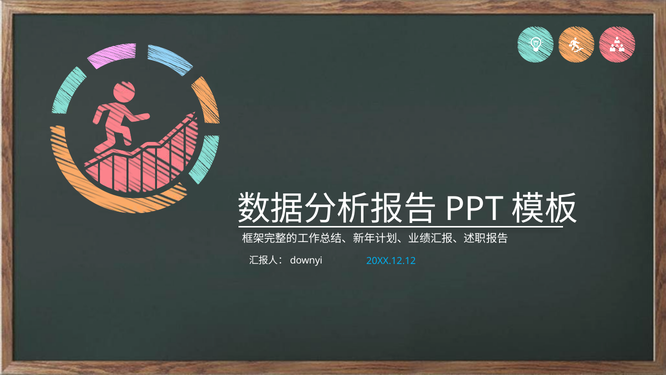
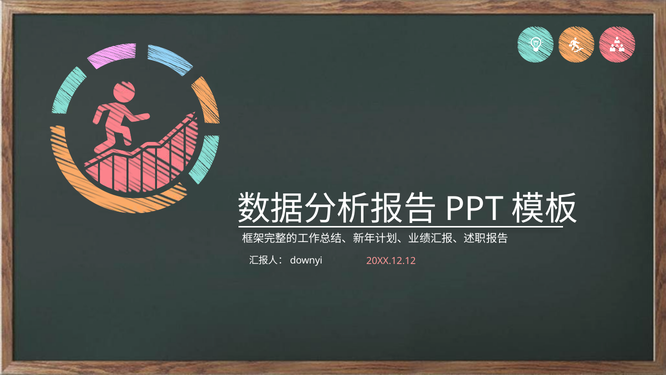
20XX.12.12 colour: light blue -> pink (391, 261)
